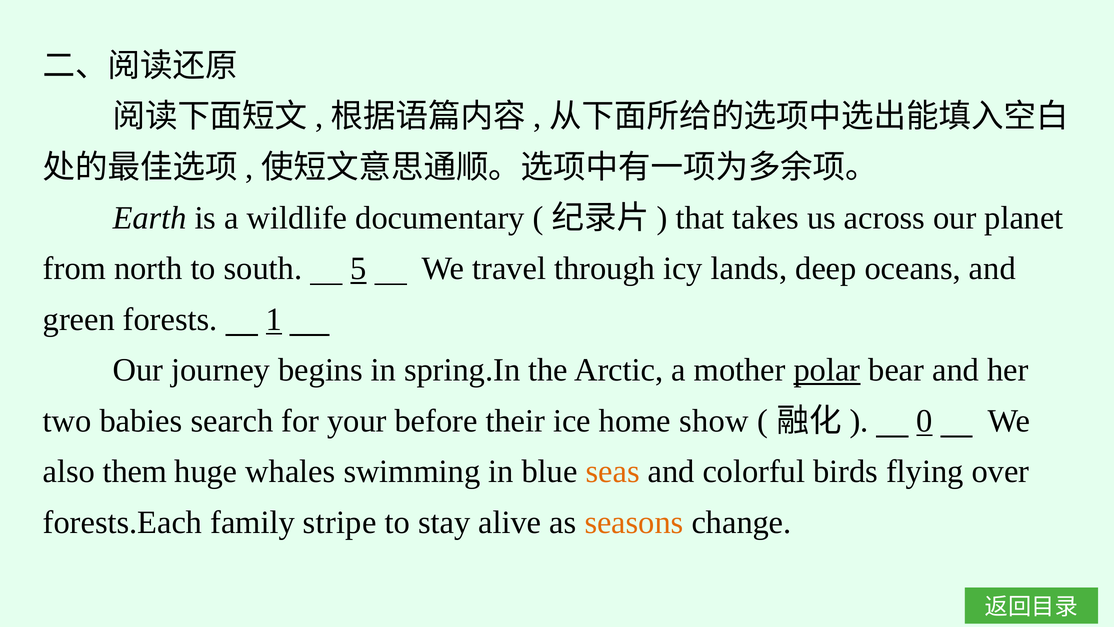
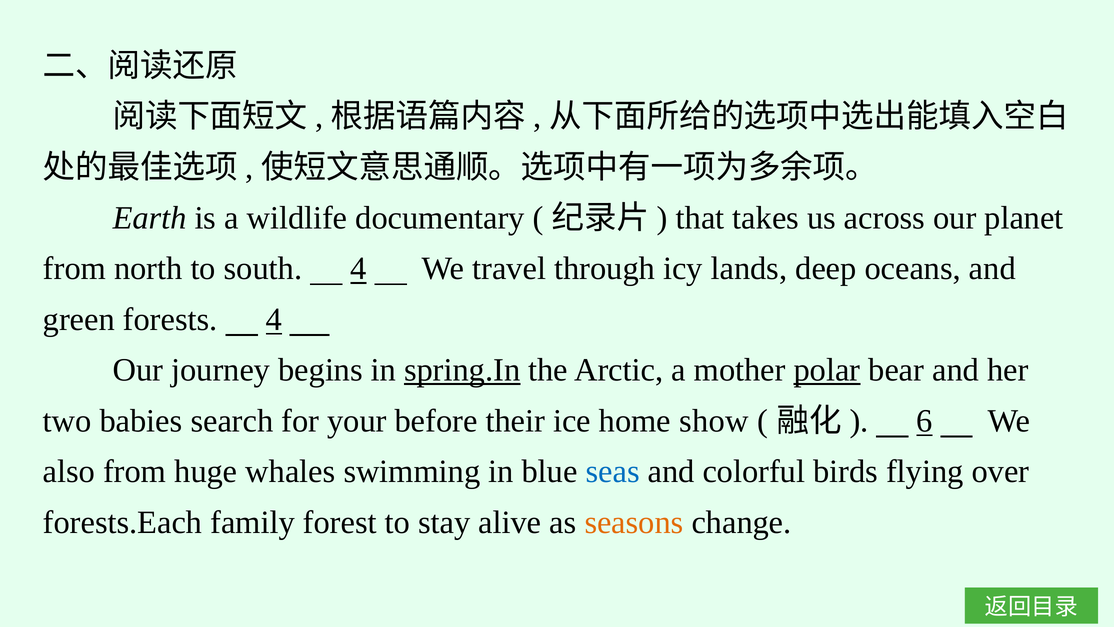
south 5: 5 -> 4 (359, 269)
forests 1: 1 -> 4 (274, 319)
spring.In underline: none -> present (462, 370)
0: 0 -> 6 (925, 421)
also them: them -> from (135, 471)
seas colour: orange -> blue (613, 471)
stripe: stripe -> forest (340, 522)
